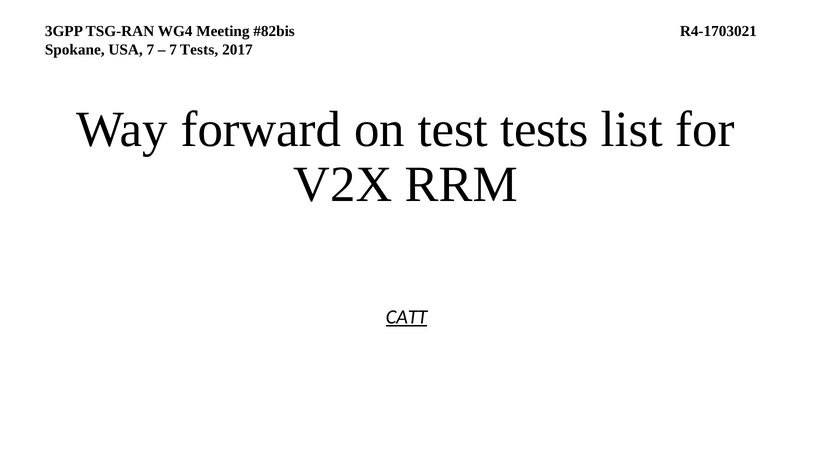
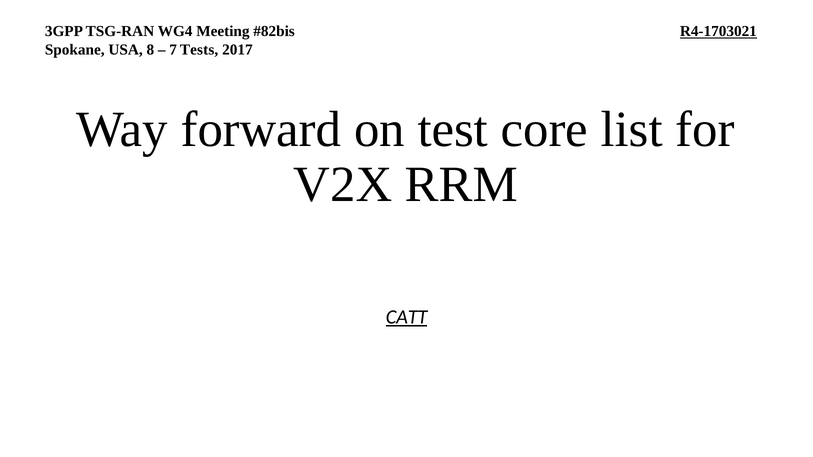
R4-1703021 underline: none -> present (718, 31)
USA 7: 7 -> 8 (150, 50)
test tests: tests -> core (544, 130)
